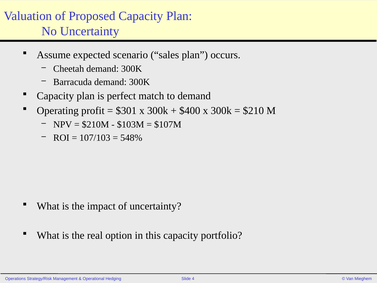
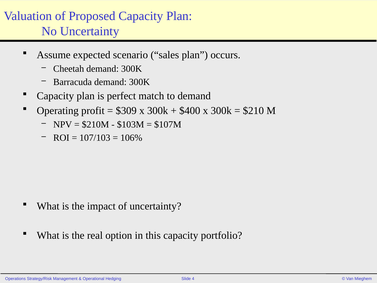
$301: $301 -> $309 (126, 111)
548%: 548% -> 106% (131, 138)
